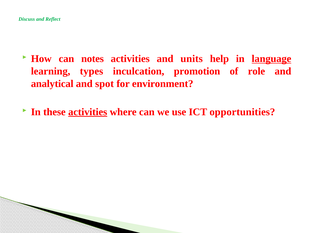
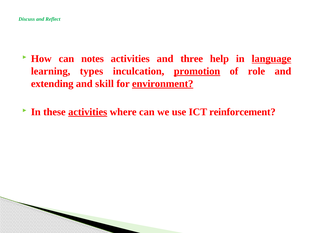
units: units -> three (192, 59)
promotion underline: none -> present (197, 71)
analytical: analytical -> extending (52, 83)
spot: spot -> skill (105, 83)
environment underline: none -> present (163, 83)
opportunities: opportunities -> reinforcement (242, 112)
